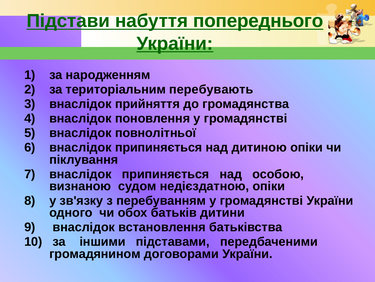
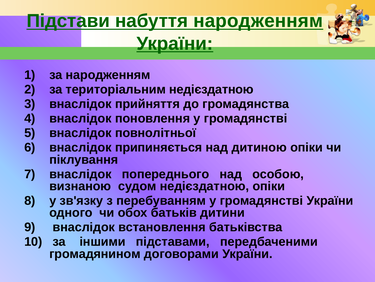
набуття попереднього: попереднього -> народженням (258, 21)
територіальним перебувають: перебувають -> недієздатною (211, 89)
припиняється: припиняється -> попереднього (166, 174)
